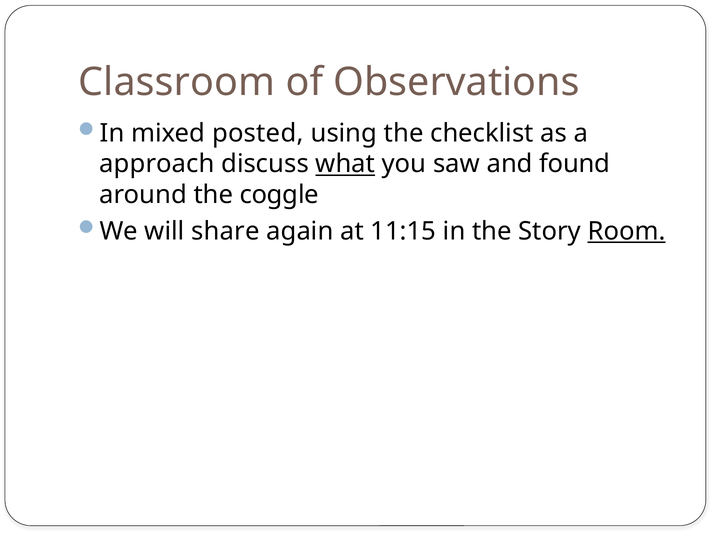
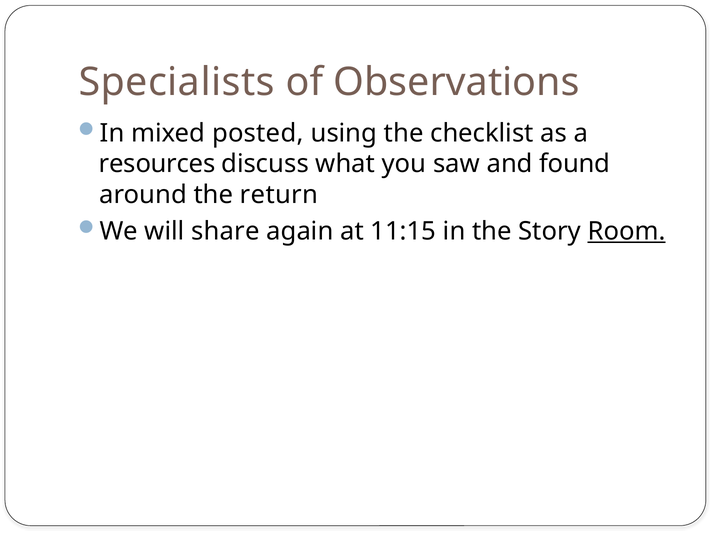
Classroom: Classroom -> Specialists (177, 82)
approach: approach -> resources (157, 164)
what underline: present -> none (345, 164)
coggle: coggle -> return (279, 195)
